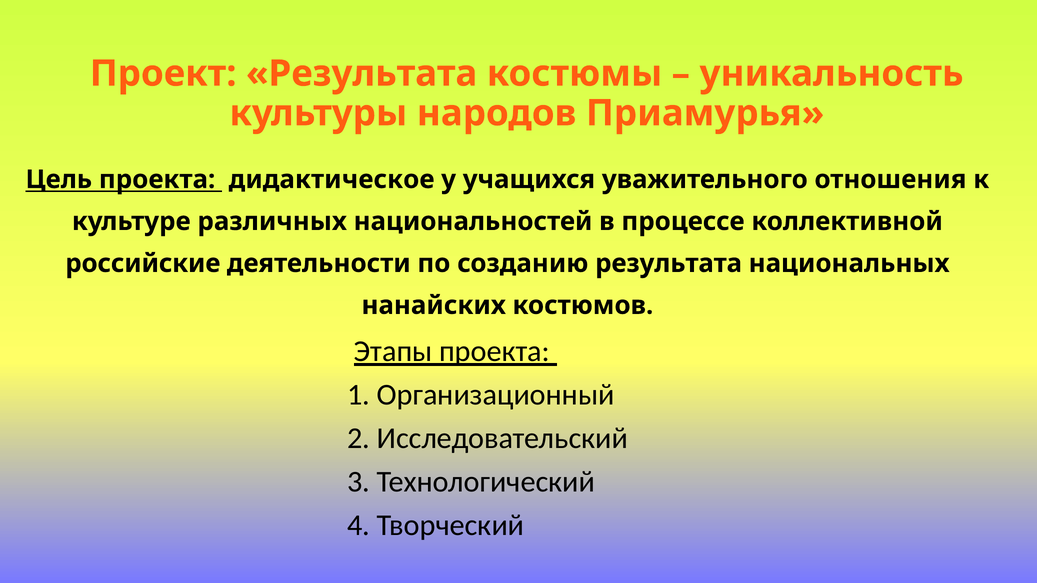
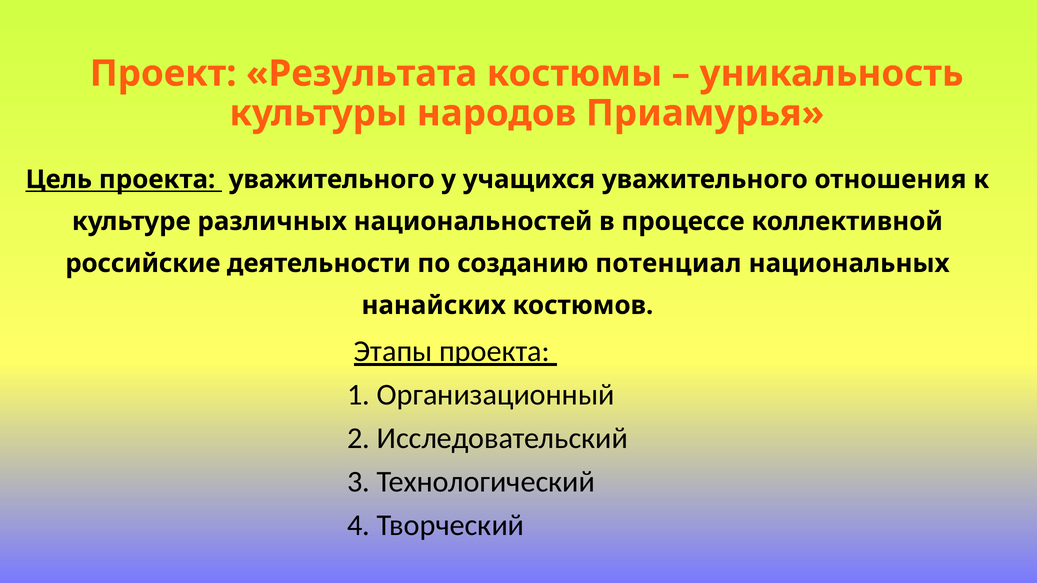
проекта дидактическое: дидактическое -> уважительного (332, 180)
созданию результата: результата -> потенциал (668, 264)
